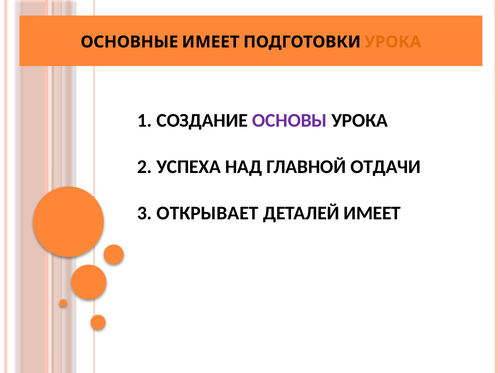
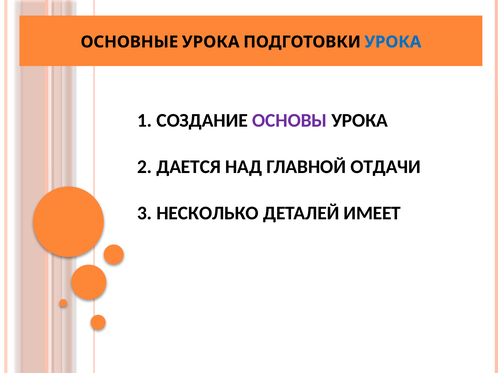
ОСНОВНЫЕ ИМЕЕТ: ИМЕЕТ -> УРОКА (211, 42)
УРОКА colour: orange -> blue (393, 42)
УСПЕХА: УСПЕХА -> ДАЕТСЯ (189, 167)
ОТКРЫВАЕТ: ОТКРЫВАЕТ -> НЕСКОЛЬКО (208, 213)
